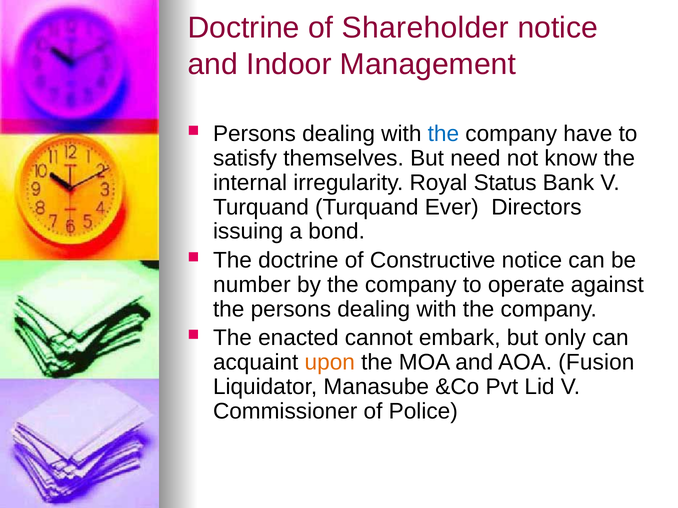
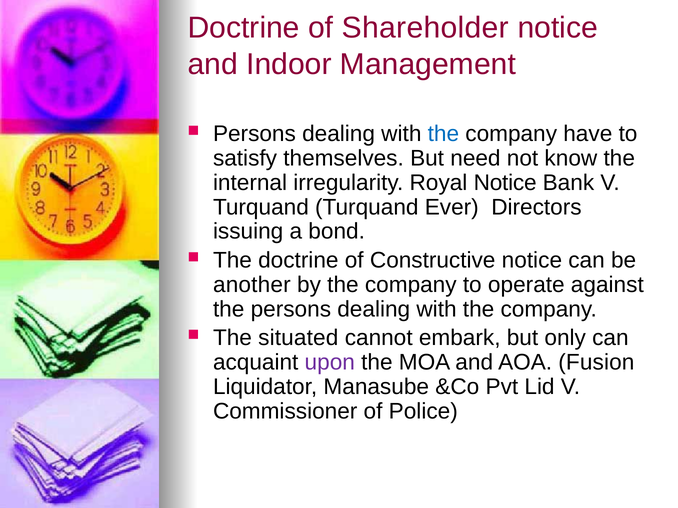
Royal Status: Status -> Notice (505, 183)
number: number -> another (252, 285)
enacted: enacted -> situated (298, 338)
upon colour: orange -> purple (330, 363)
